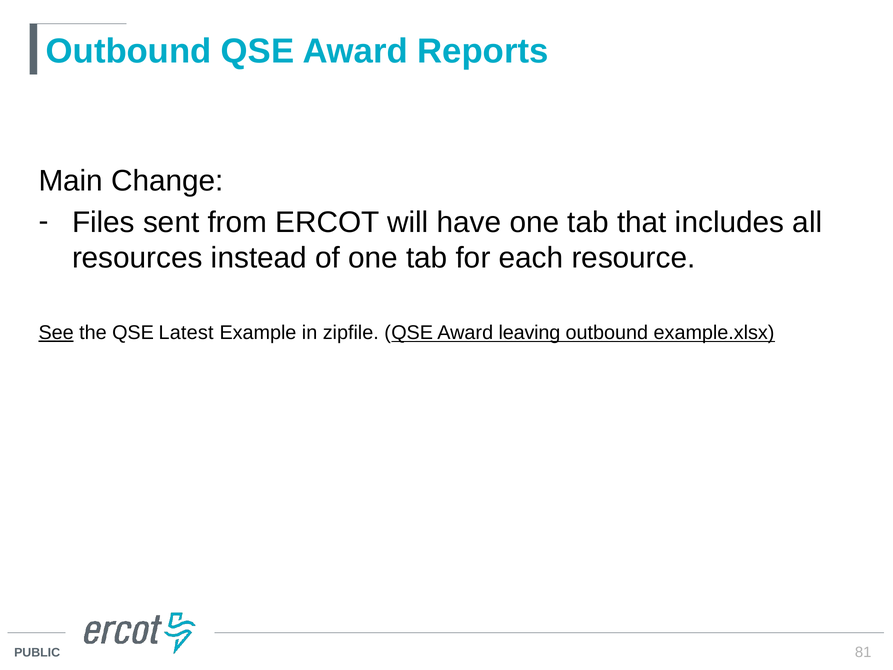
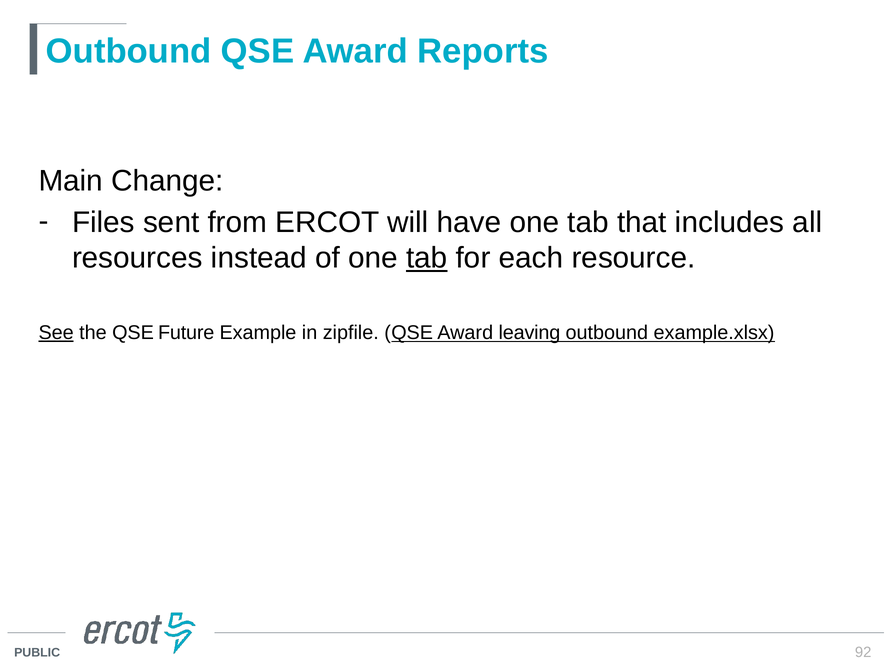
tab underline: none -> present (427, 258)
Latest: Latest -> Future (186, 333)
81: 81 -> 92 (863, 652)
